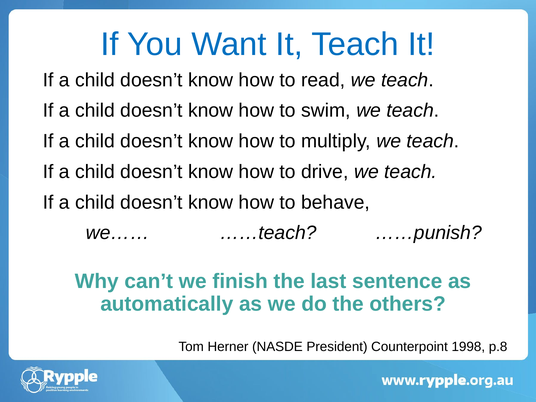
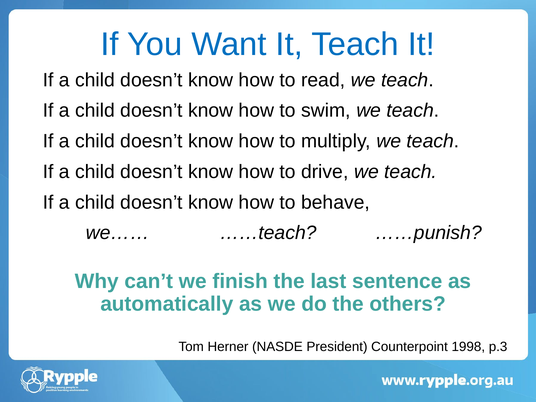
p.8: p.8 -> p.3 (498, 347)
